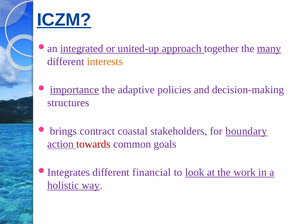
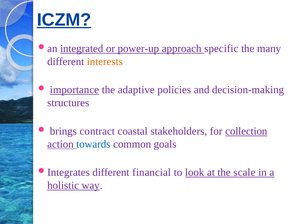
united-up: united-up -> power-up (138, 49)
together: together -> specific (221, 49)
many underline: present -> none (269, 49)
boundary: boundary -> collection (246, 131)
towards colour: red -> blue (93, 144)
work: work -> scale (244, 173)
